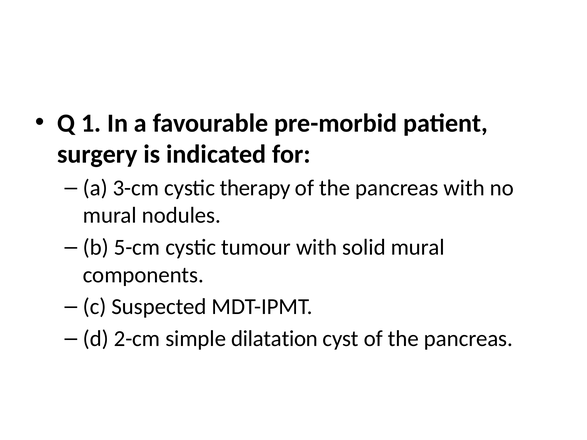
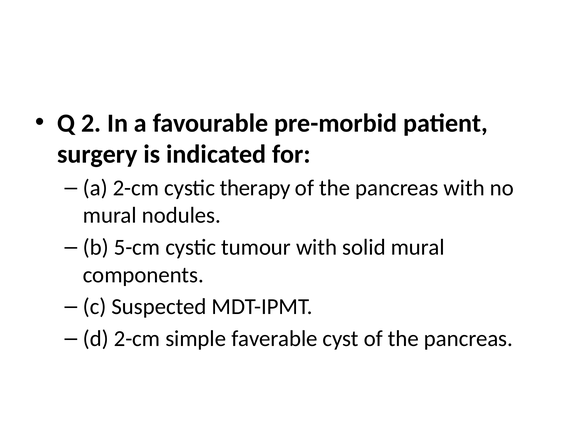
1: 1 -> 2 (91, 123)
a 3-cm: 3-cm -> 2-cm (136, 188)
dilatation: dilatation -> faverable (274, 339)
